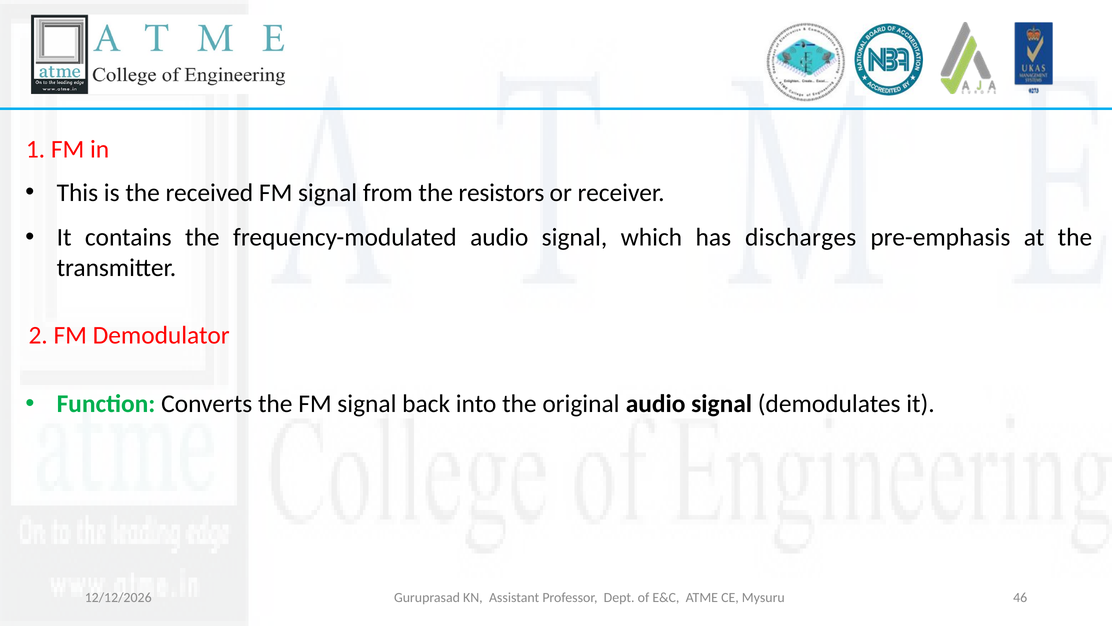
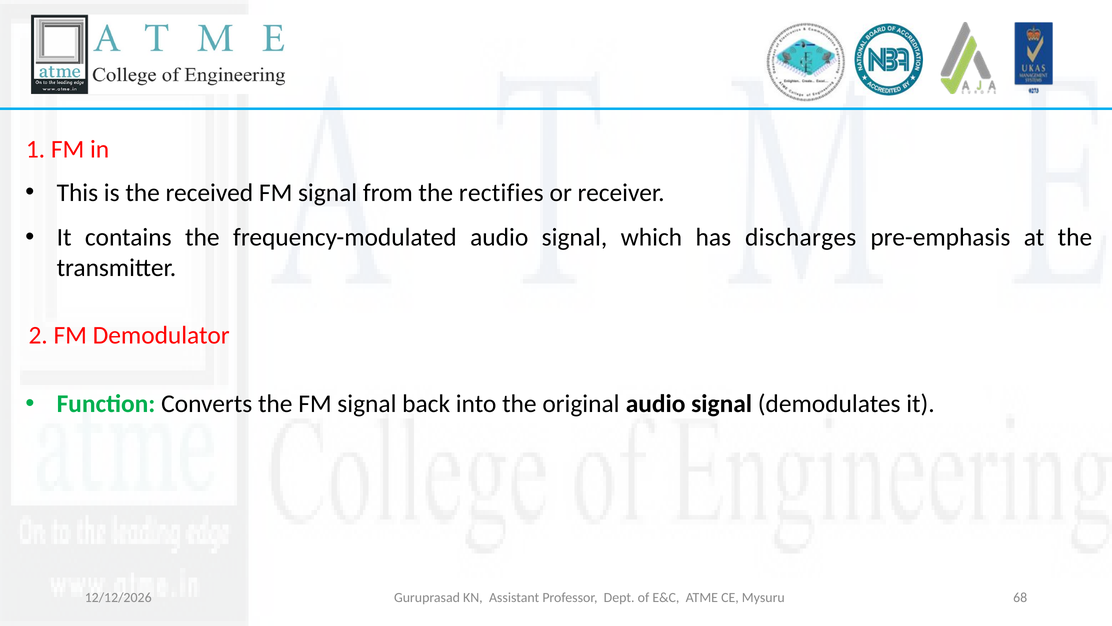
resistors: resistors -> rectifies (501, 193)
46: 46 -> 68 (1020, 597)
